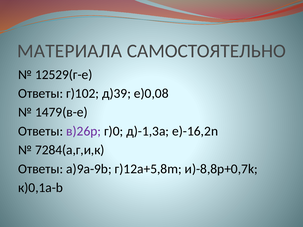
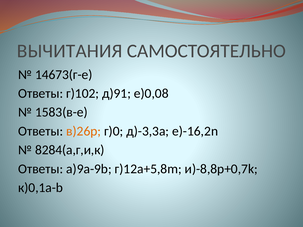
МАТЕРИАЛА: МАТЕРИАЛА -> ВЫЧИТАНИЯ (70, 51)
12529(г-е: 12529(г-е -> 14673(г-е (64, 75)
д)39: д)39 -> д)91 (116, 94)
1479(в-е: 1479(в-е -> 1583(в-е (61, 112)
в)26р colour: purple -> orange (84, 131)
д)-1,3а: д)-1,3а -> д)-3,3а (148, 131)
7284(а,г,и,к: 7284(а,г,и,к -> 8284(а,г,и,к (70, 150)
